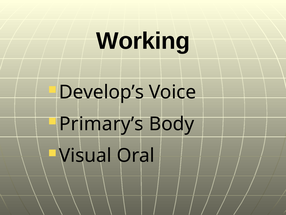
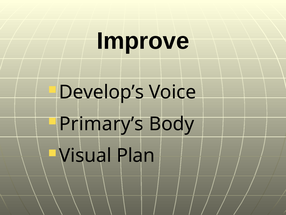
Working: Working -> Improve (143, 41)
Oral: Oral -> Plan (136, 155)
